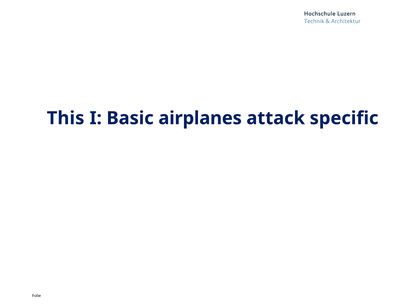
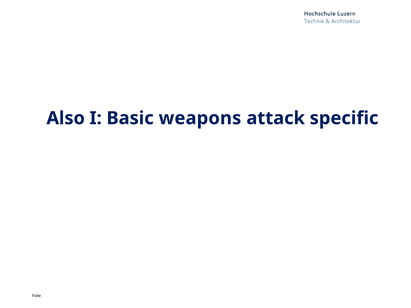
This: This -> Also (66, 118)
airplanes: airplanes -> weapons (200, 118)
